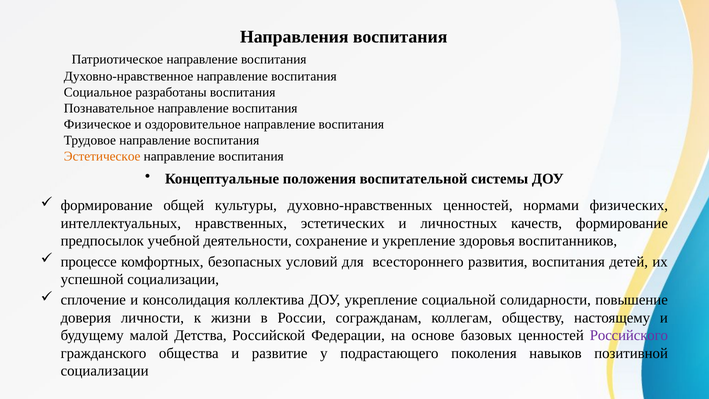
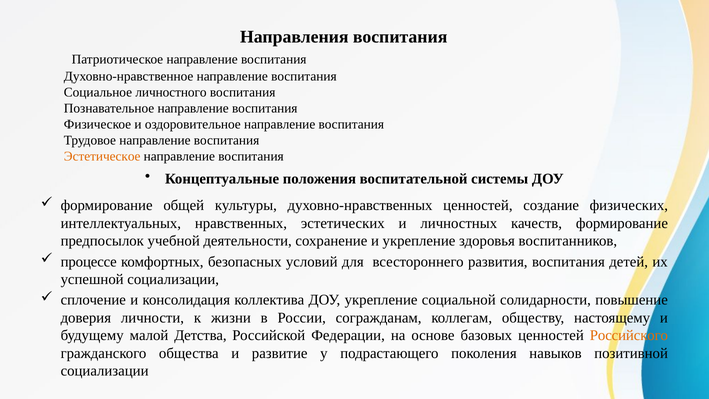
разработаны: разработаны -> личностного (171, 92)
нормами: нормами -> создание (551, 205)
Российского colour: purple -> orange (629, 335)
